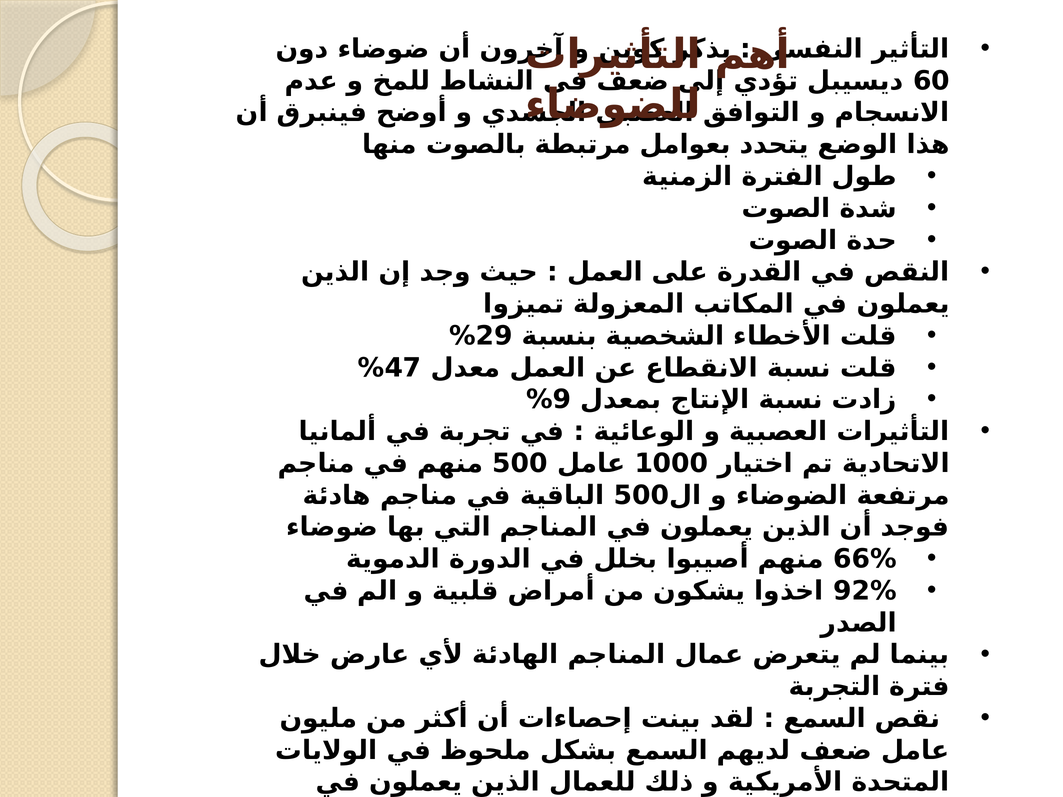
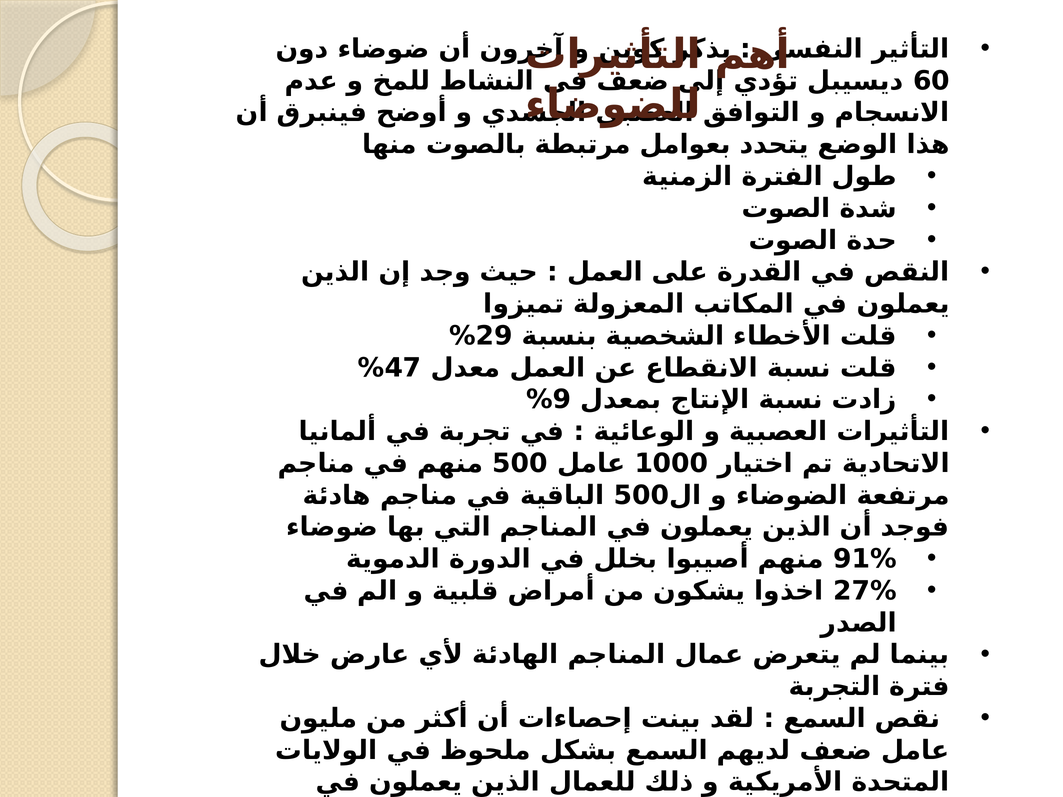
66%: 66% -> 91% (865, 559)
92%: 92% -> 27% (865, 591)
